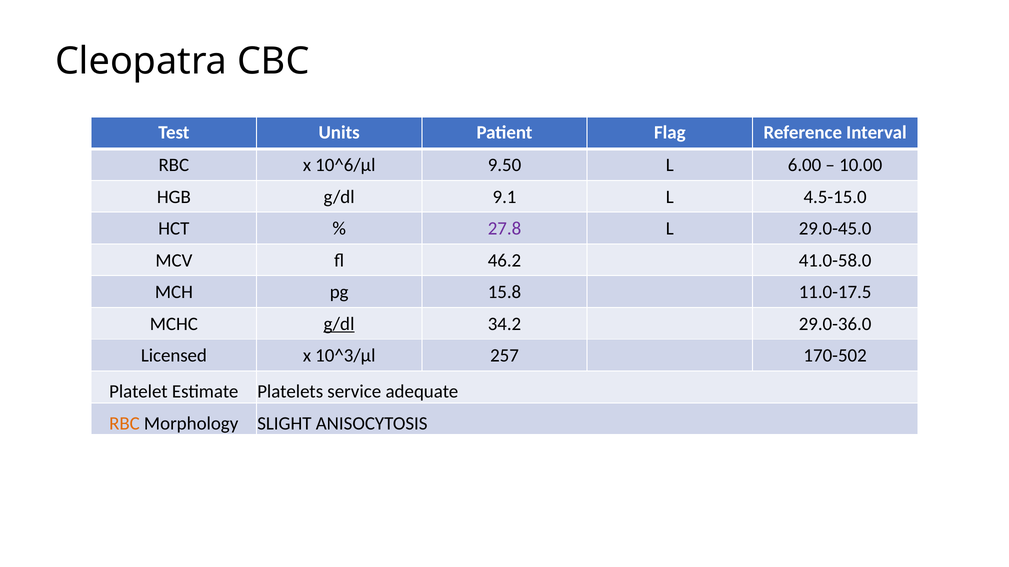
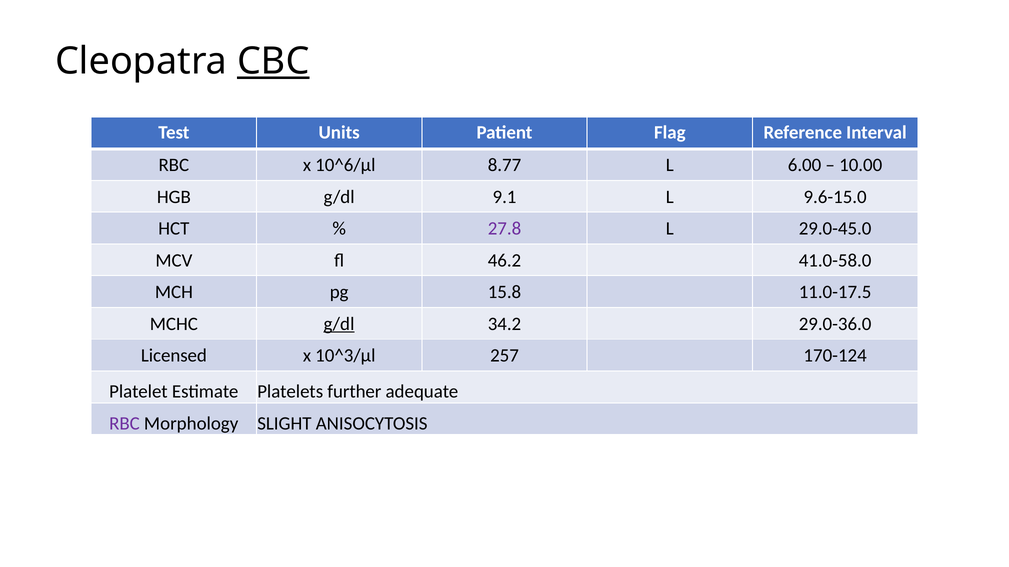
CBC underline: none -> present (273, 61)
9.50: 9.50 -> 8.77 (505, 165)
4.5-15.0: 4.5-15.0 -> 9.6-15.0 (835, 197)
170-502: 170-502 -> 170-124 (835, 356)
service: service -> further (354, 392)
RBC colour: orange -> purple (125, 424)
